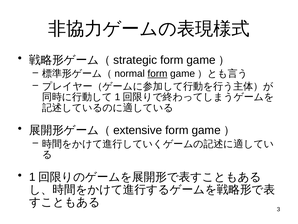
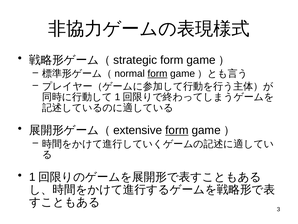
form underline: none -> present (177, 130)
